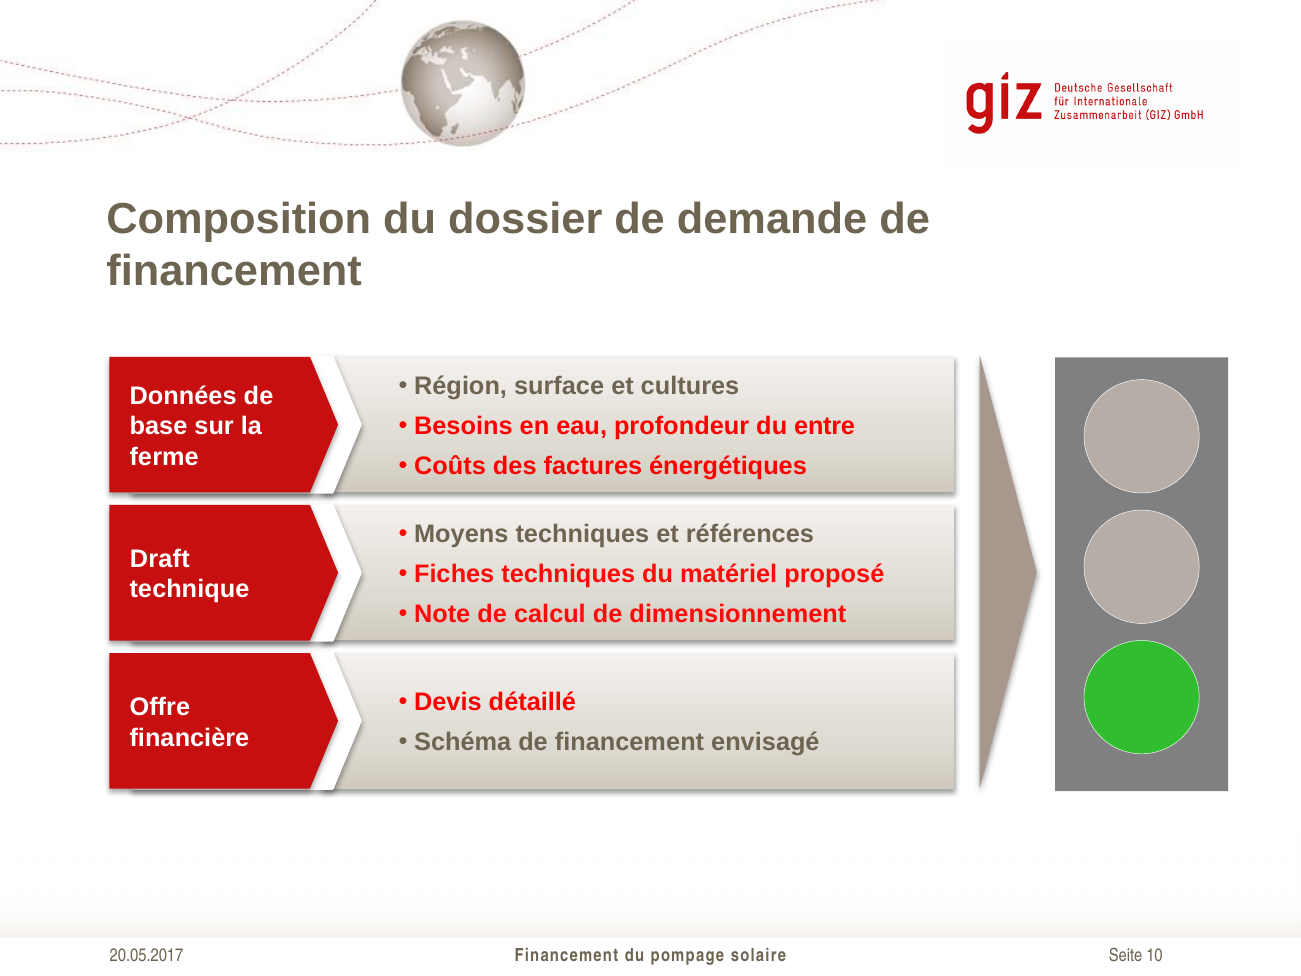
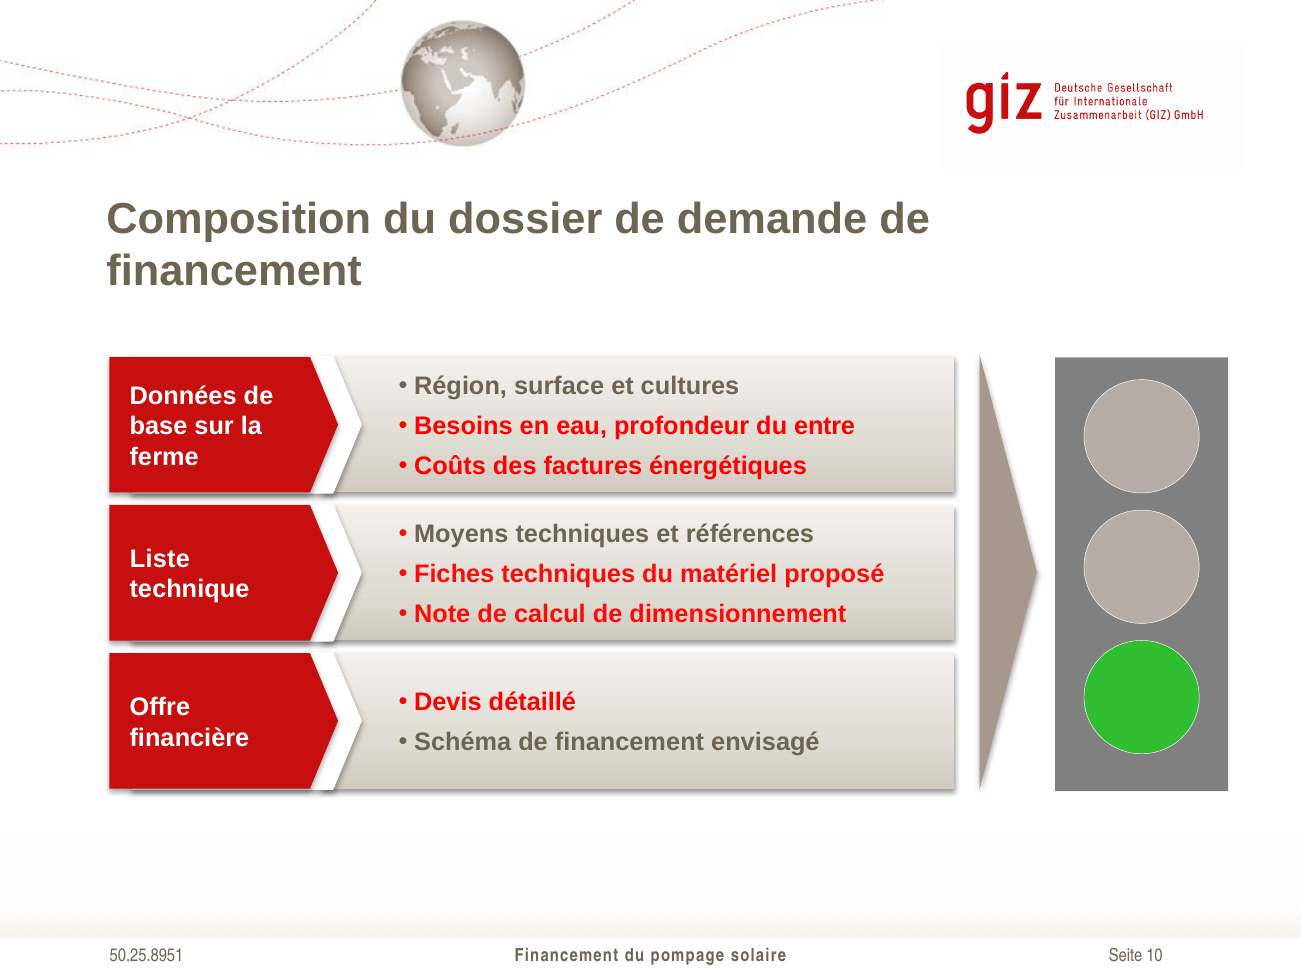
Draft: Draft -> Liste (160, 559)
20.05.2017: 20.05.2017 -> 50.25.8951 (147, 955)
